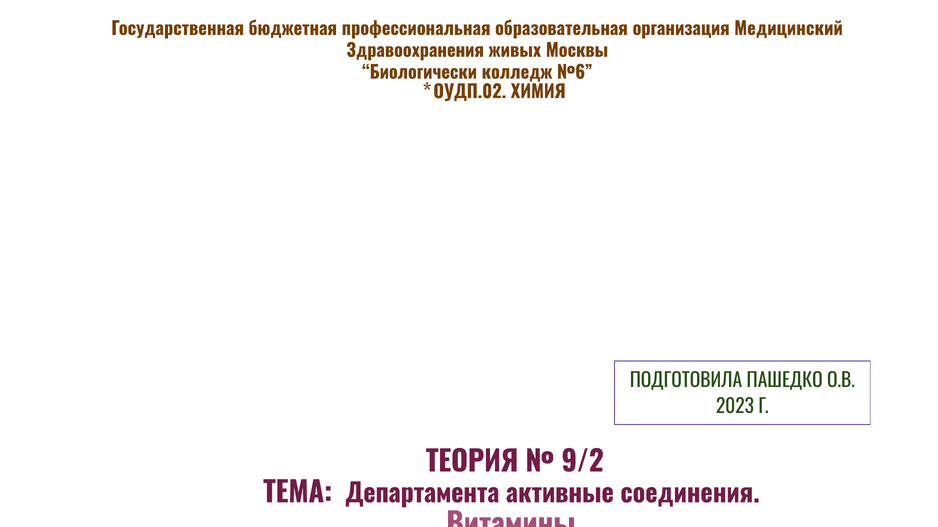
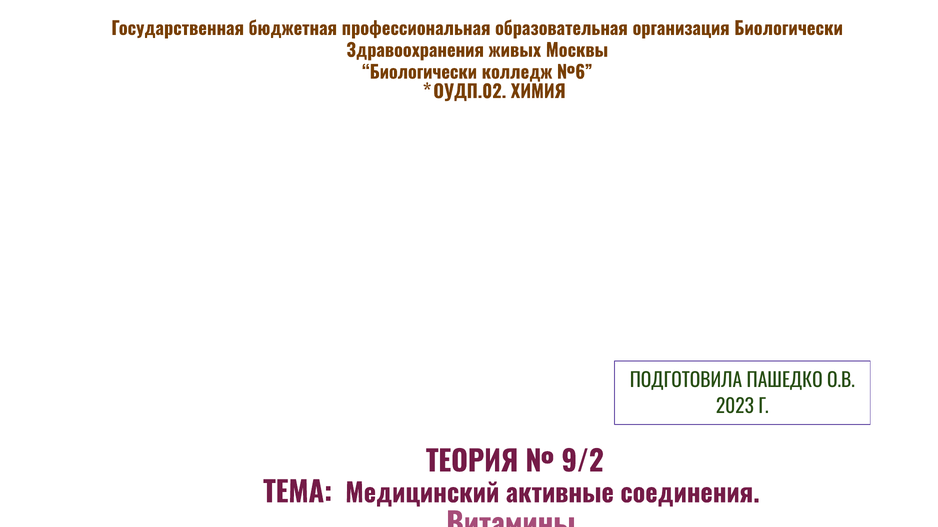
организация Медицинский: Медицинский -> Биологически (789, 29)
Департамента: Департамента -> Медицинский (422, 494)
